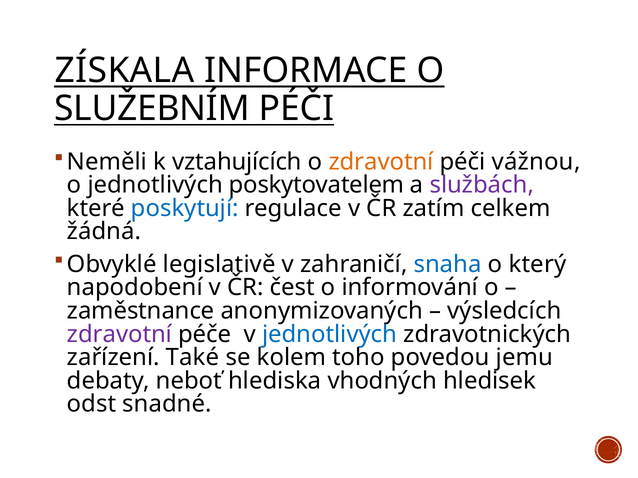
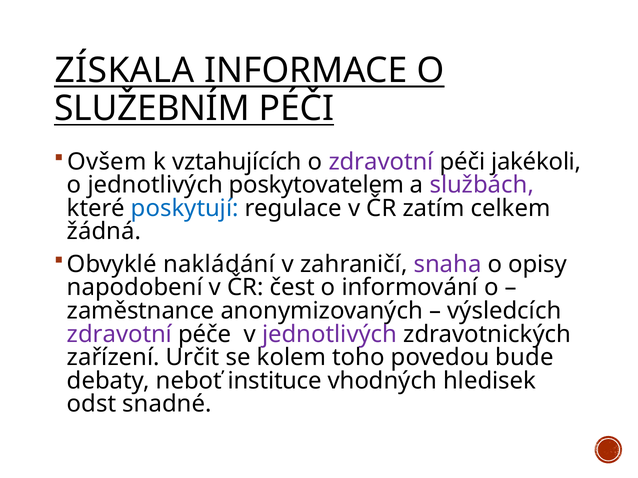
Neměli: Neměli -> Ovšem (107, 162)
zdravotní colour: orange -> purple (381, 162)
vážnou: vážnou -> jakékoli (536, 162)
legislativě: legislativě -> nakládání (219, 265)
snaha colour: blue -> purple (448, 265)
který: který -> opisy (538, 265)
jednotlivých colour: blue -> purple (330, 334)
Také: Také -> Určit (193, 358)
jemu: jemu -> bude (525, 358)
hlediska: hlediska -> instituce (275, 381)
